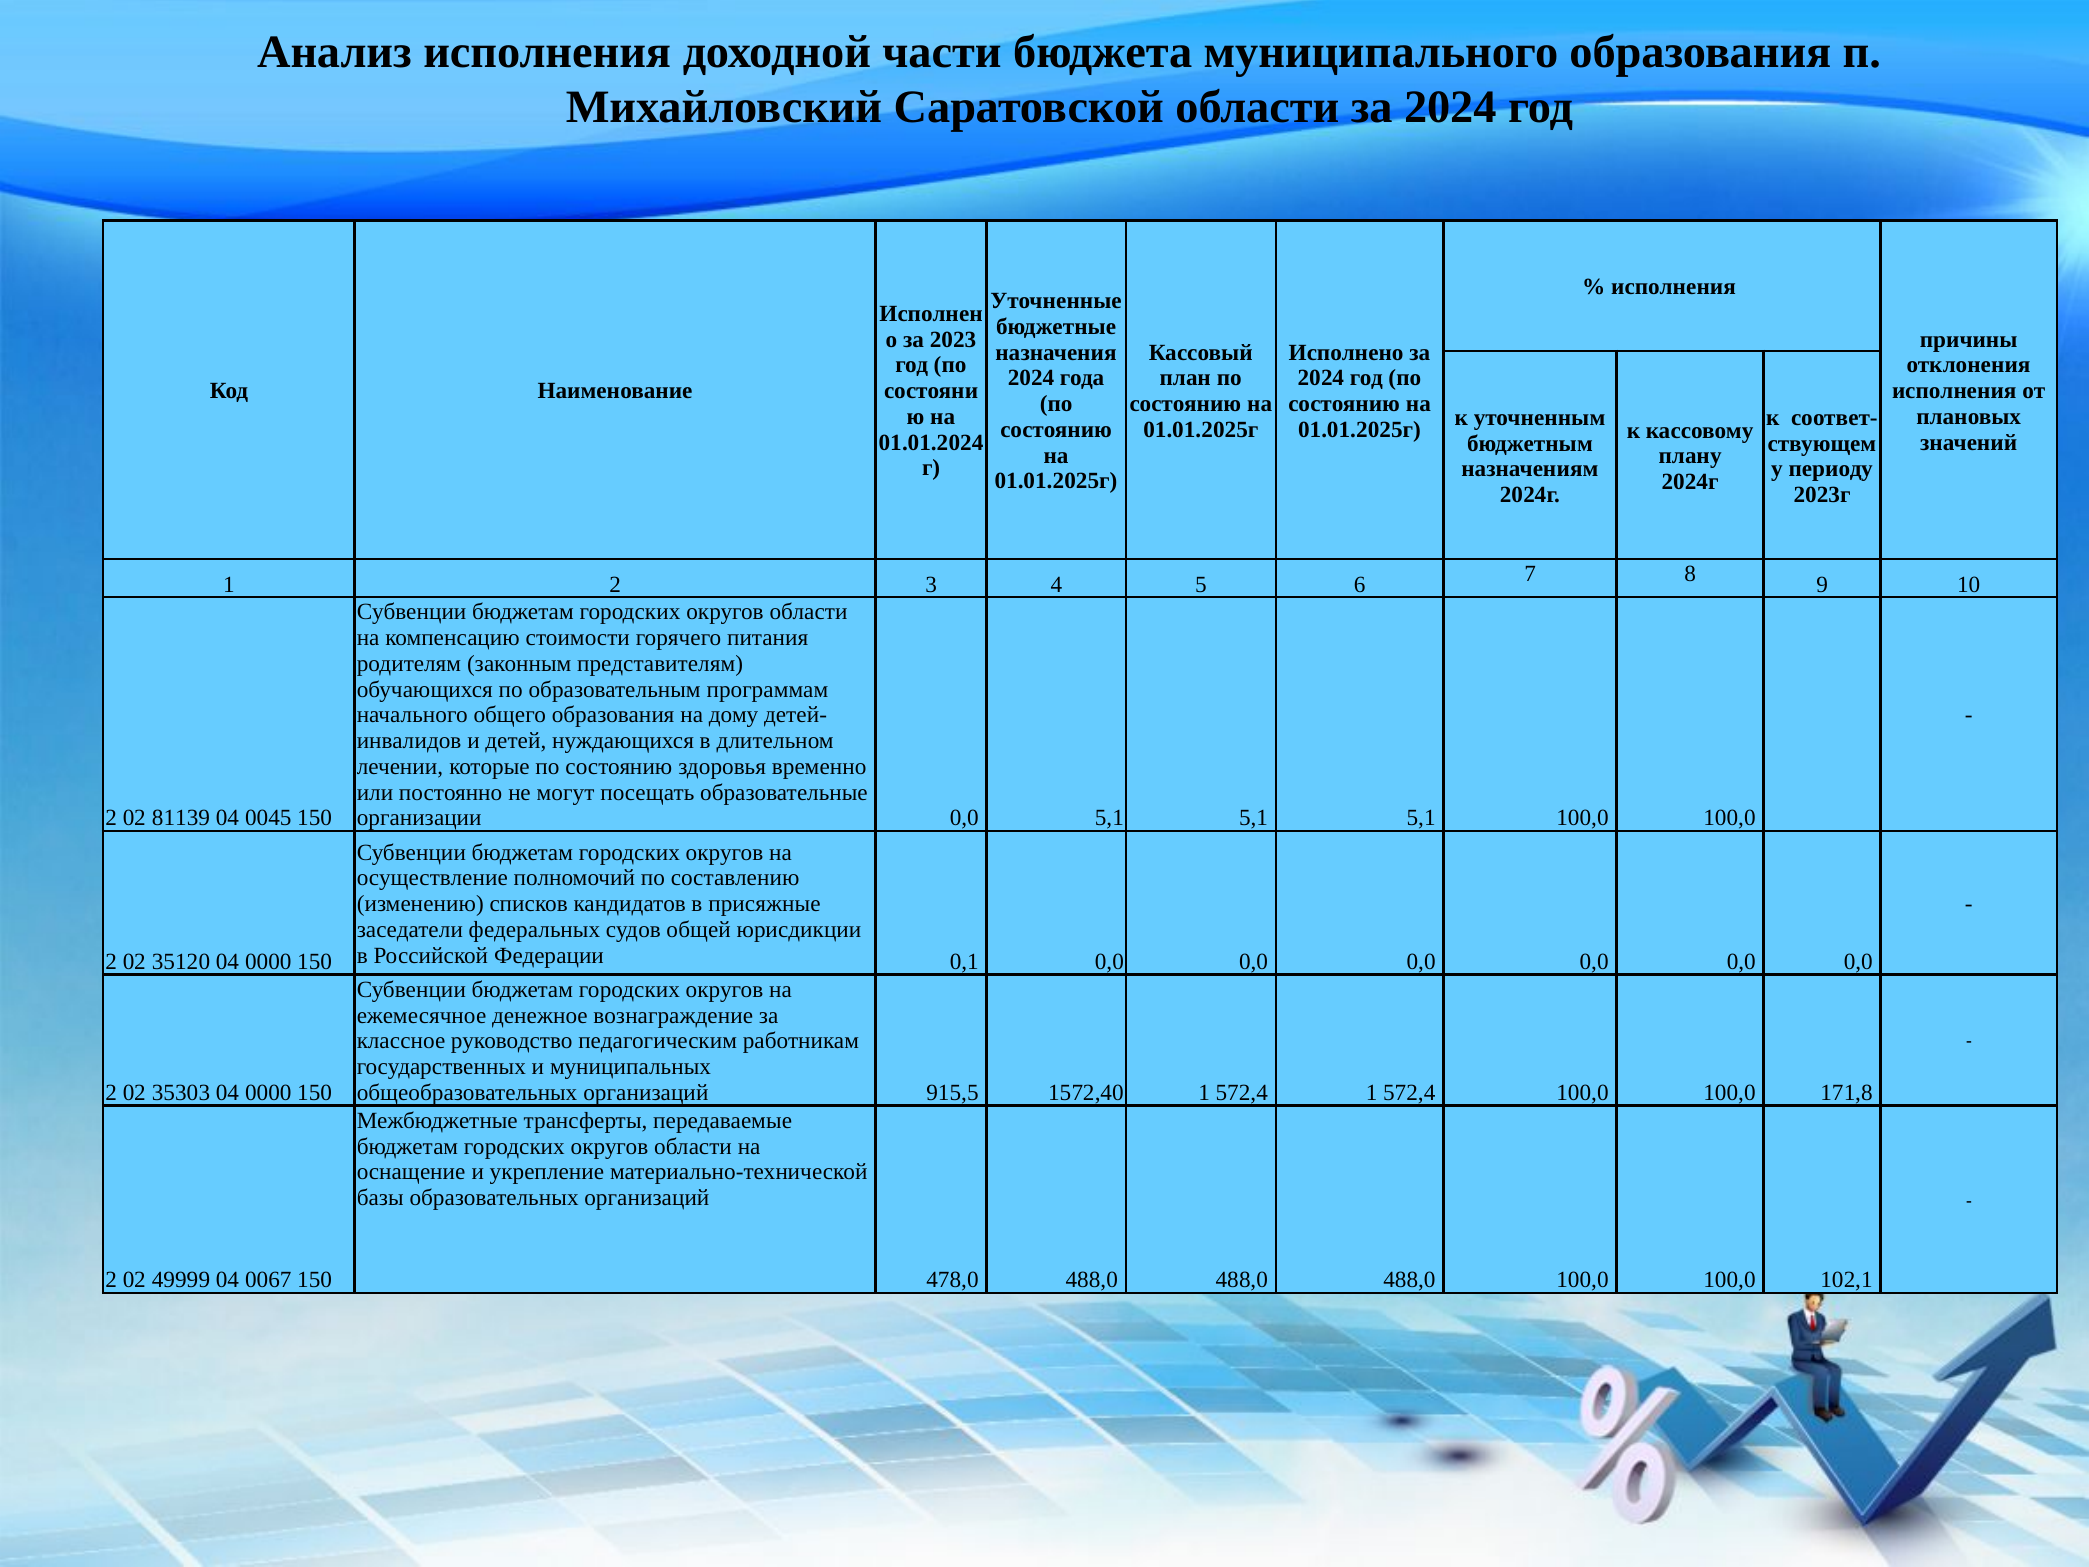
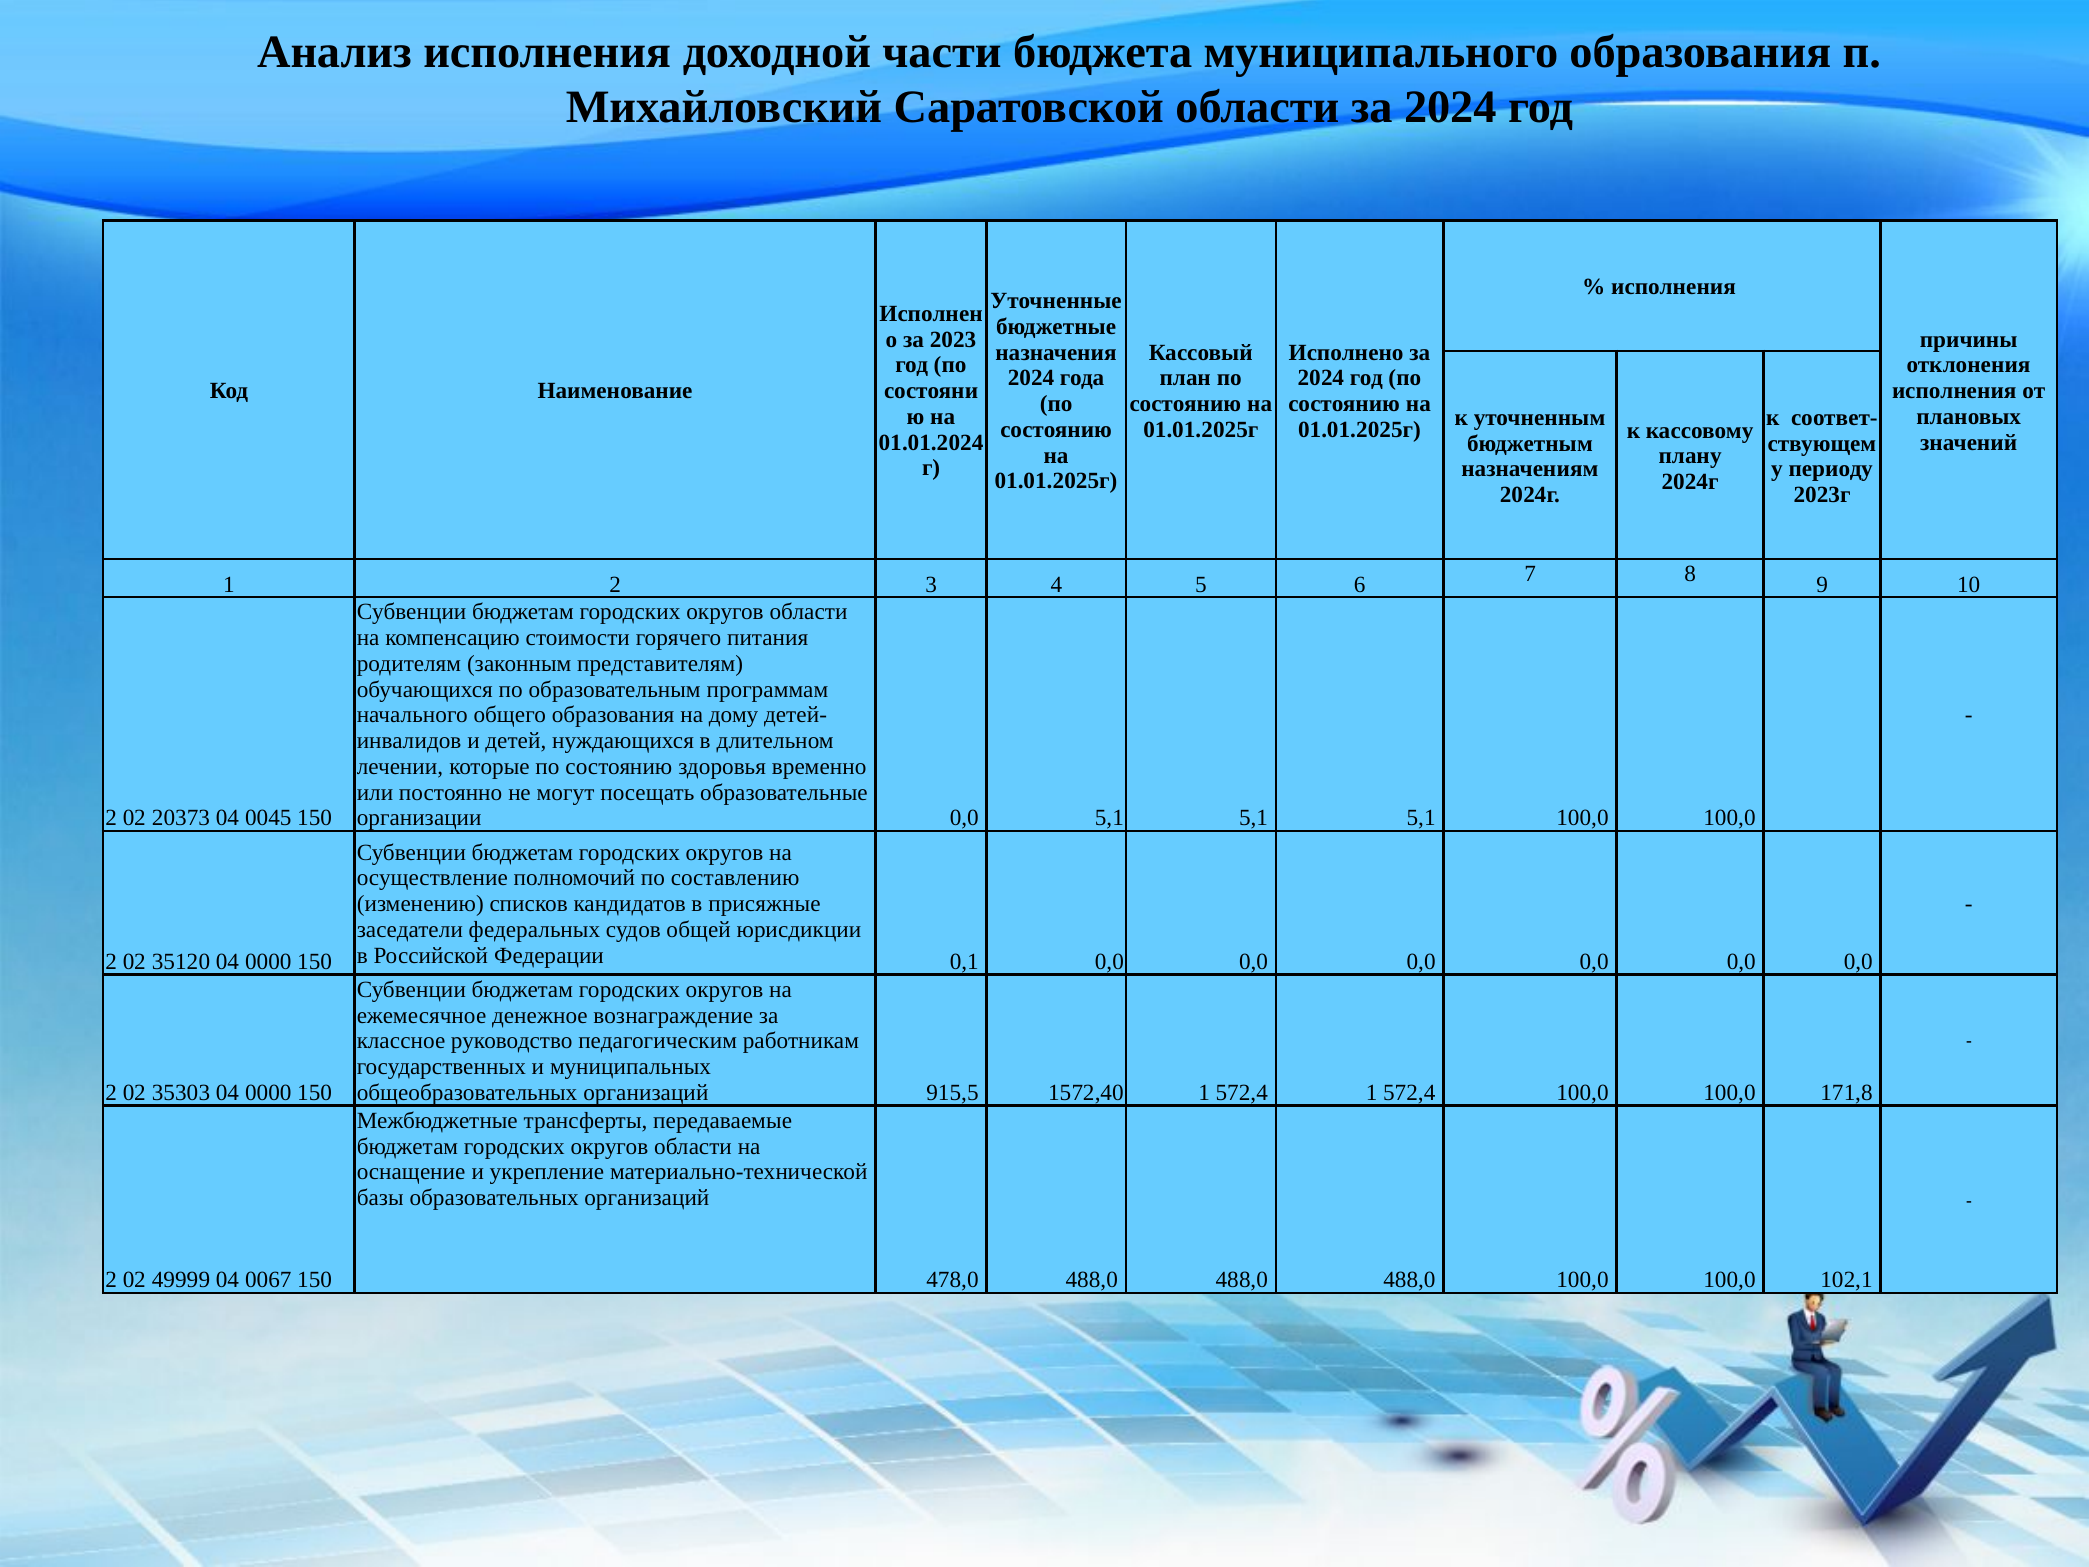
81139: 81139 -> 20373 (181, 818)
